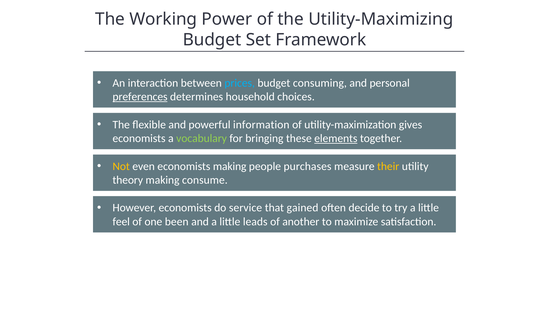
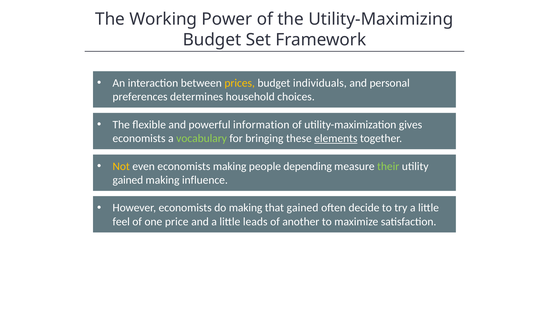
prices colour: light blue -> yellow (240, 83)
consuming: consuming -> individuals (320, 83)
preferences underline: present -> none (140, 97)
purchases: purchases -> depending (308, 166)
their colour: yellow -> light green (388, 166)
theory: theory -> gained (128, 180)
consume: consume -> influence (205, 180)
do service: service -> making (246, 208)
been: been -> price (177, 221)
